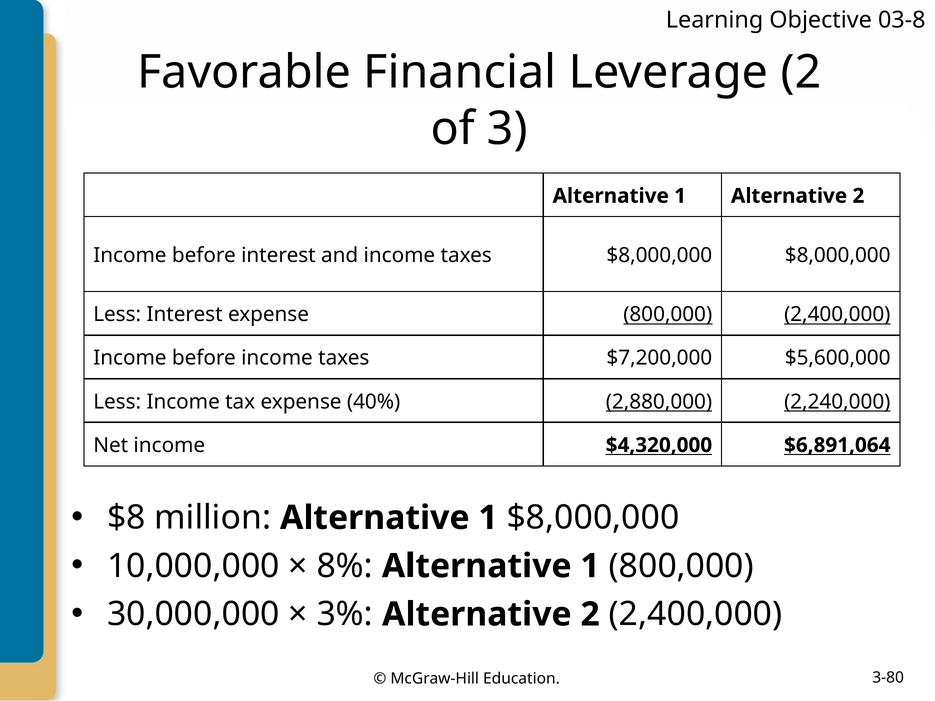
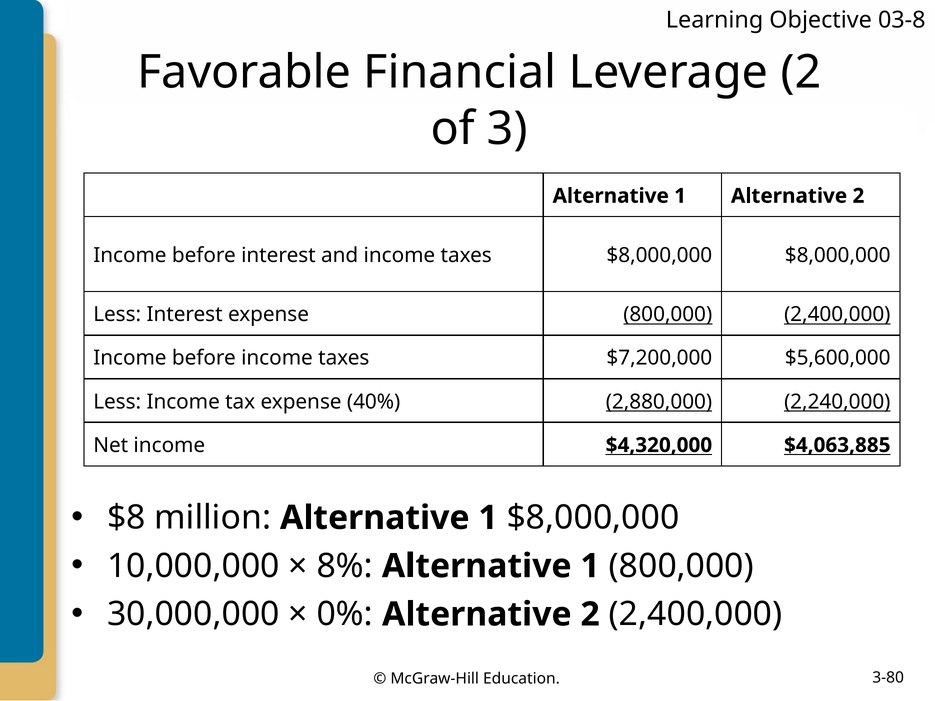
$6,891,064: $6,891,064 -> $4,063,885 (837, 445)
3%: 3% -> 0% (345, 615)
